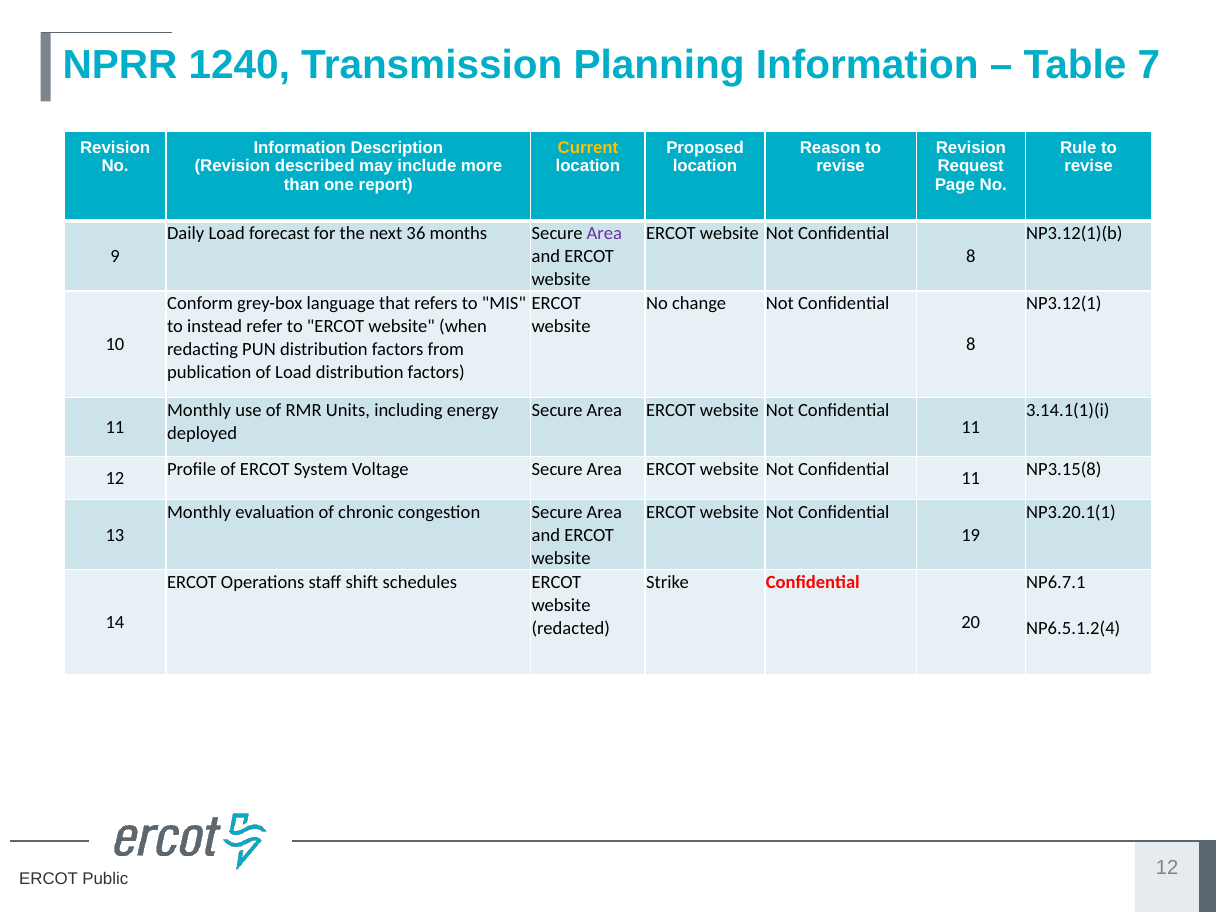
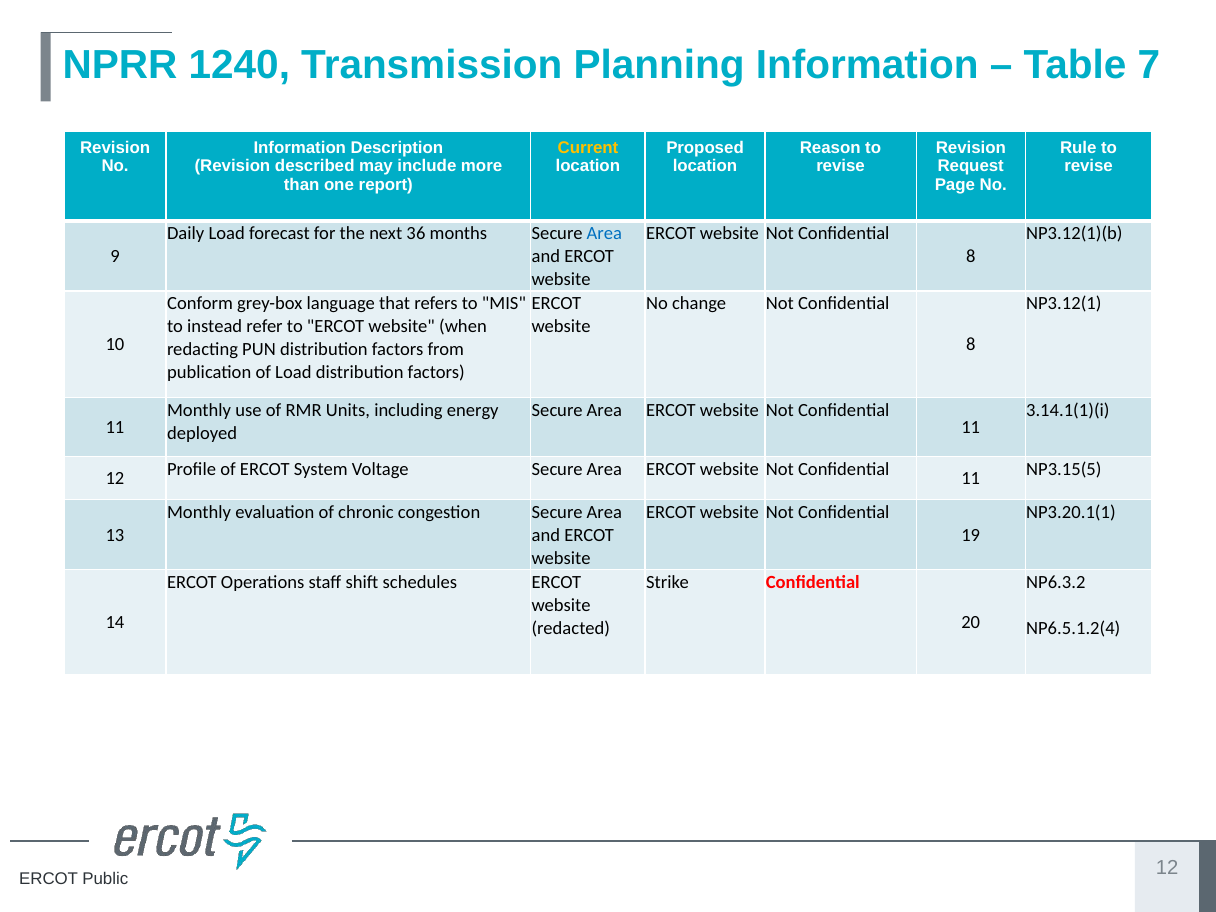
Area colour: purple -> blue (604, 234)
NP3.15(8: NP3.15(8 -> NP3.15(5 (1064, 469)
NP6.7.1: NP6.7.1 -> NP6.3.2 (1056, 582)
